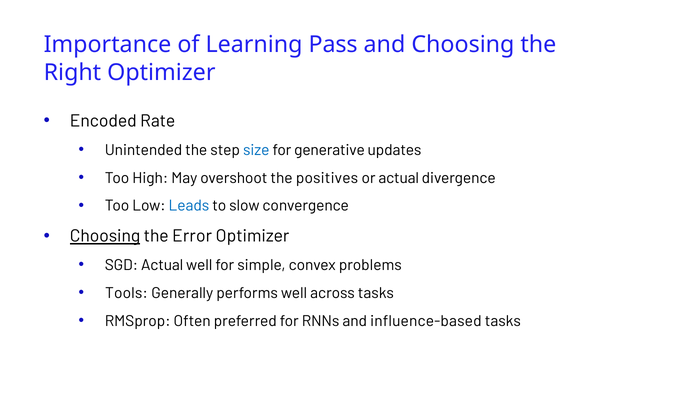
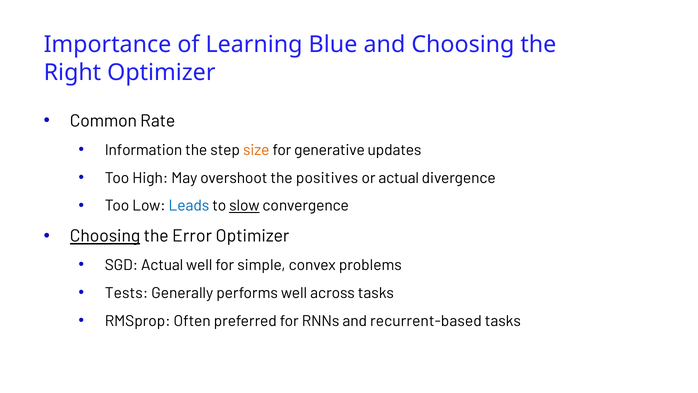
Pass: Pass -> Blue (333, 45)
Encoded: Encoded -> Common (103, 121)
Unintended: Unintended -> Information (144, 150)
size colour: blue -> orange (256, 150)
slow underline: none -> present (244, 206)
Tools: Tools -> Tests (126, 293)
influence-based: influence-based -> recurrent-based (426, 321)
